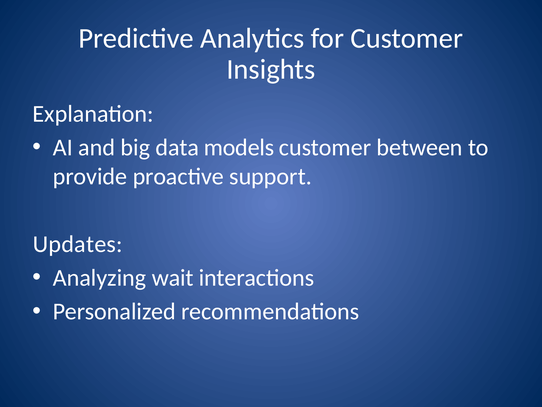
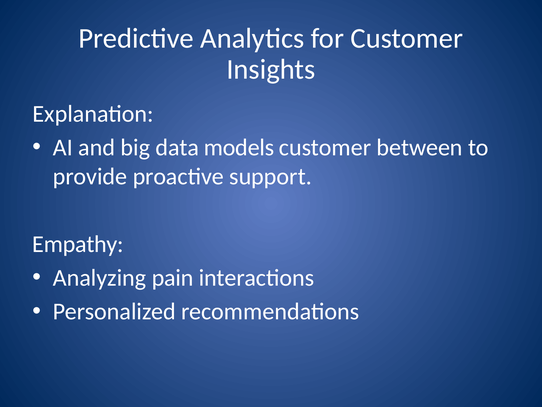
Updates: Updates -> Empathy (78, 244)
wait: wait -> pain (173, 278)
